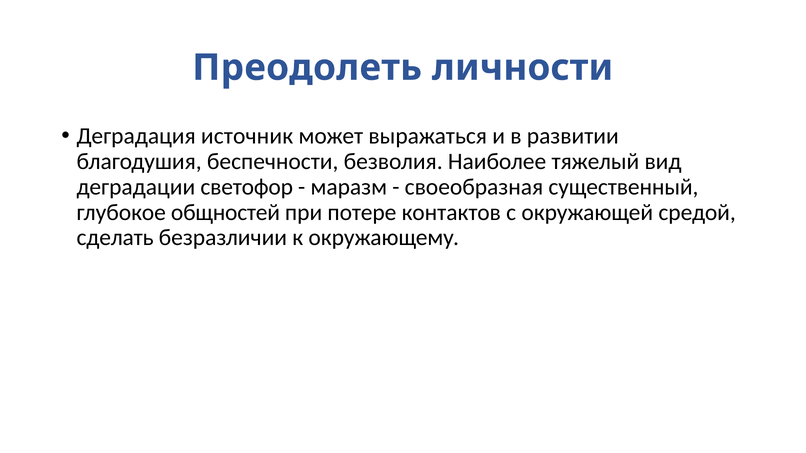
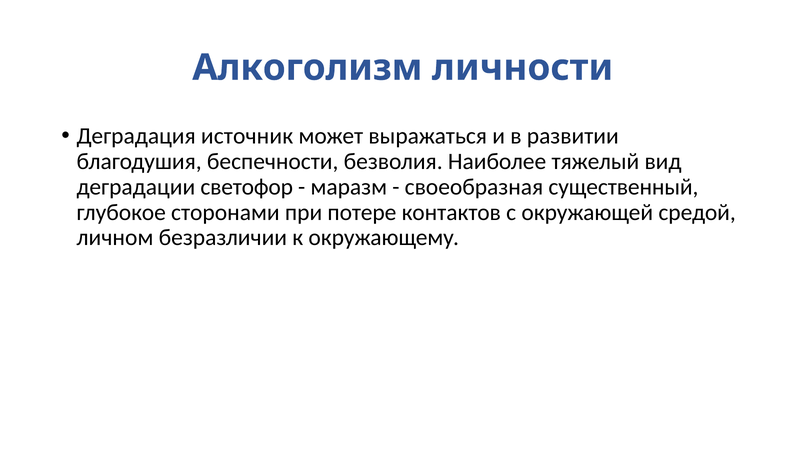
Преодолеть: Преодолеть -> Алкоголизм (307, 68)
общностей: общностей -> сторонами (225, 212)
сделать: сделать -> личном (115, 238)
